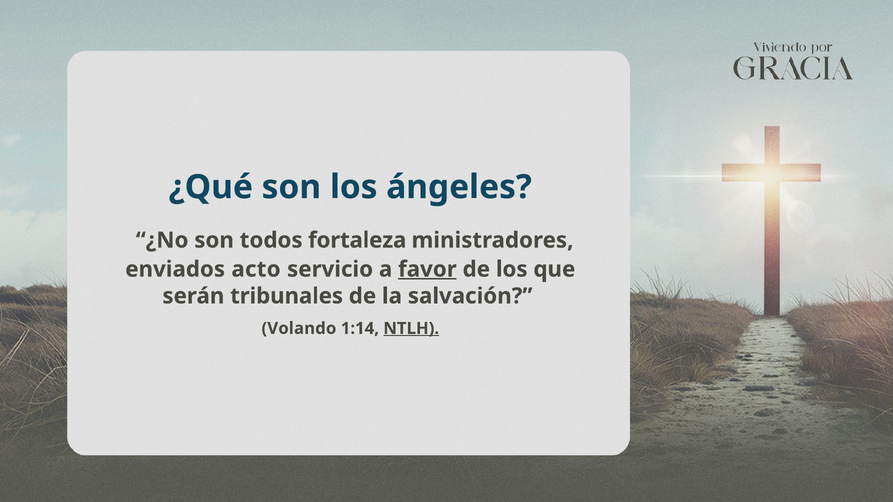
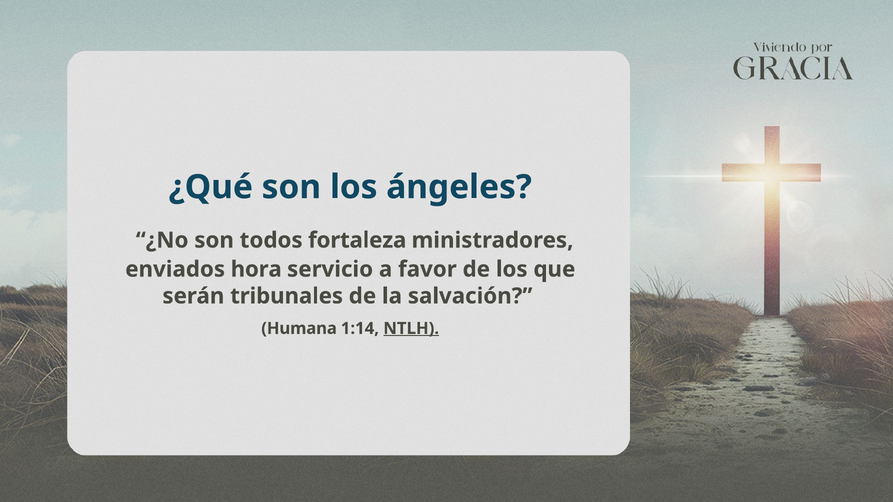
acto: acto -> hora (256, 269)
favor underline: present -> none (427, 269)
Volando: Volando -> Humana (299, 329)
